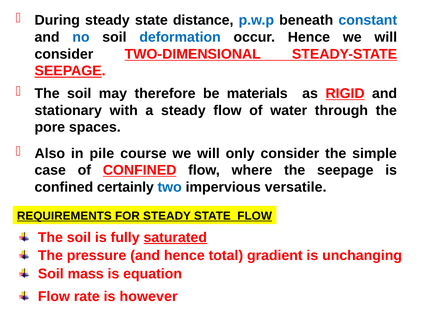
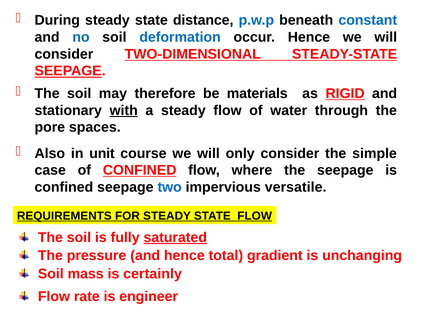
with underline: none -> present (124, 110)
pile: pile -> unit (102, 153)
confined certainly: certainly -> seepage (125, 187)
equation: equation -> certainly (153, 274)
however: however -> engineer (149, 297)
